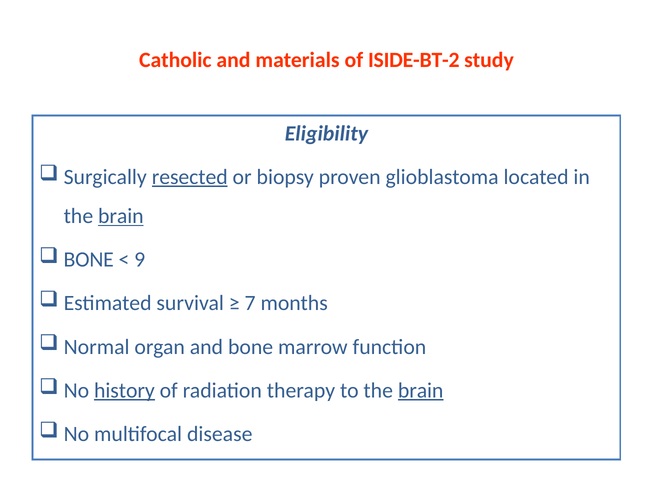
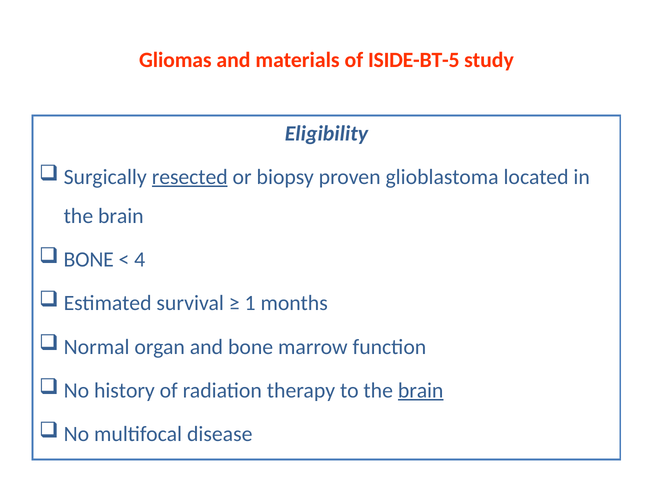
Catholic: Catholic -> Gliomas (175, 60)
ISIDE-BT-2: ISIDE-BT-2 -> ISIDE-BT-5 (414, 60)
brain underline: present -> none (121, 216)
9: 9 -> 4 (140, 260)
7: 7 -> 1 (250, 303)
history underline: present -> none (124, 390)
